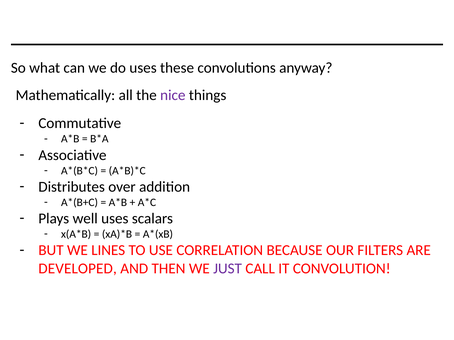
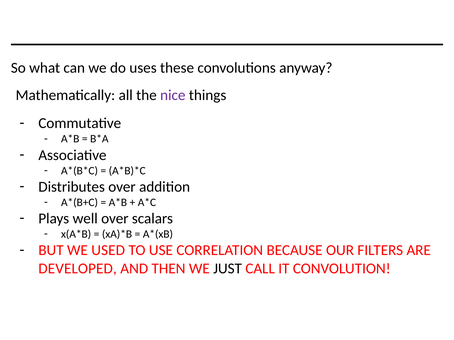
well uses: uses -> over (115, 219)
LINES: LINES -> USED (108, 251)
JUST colour: purple -> black (228, 269)
